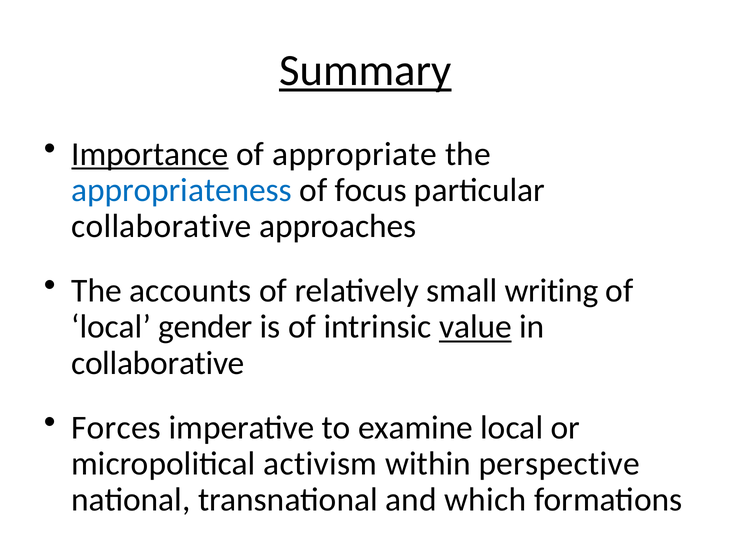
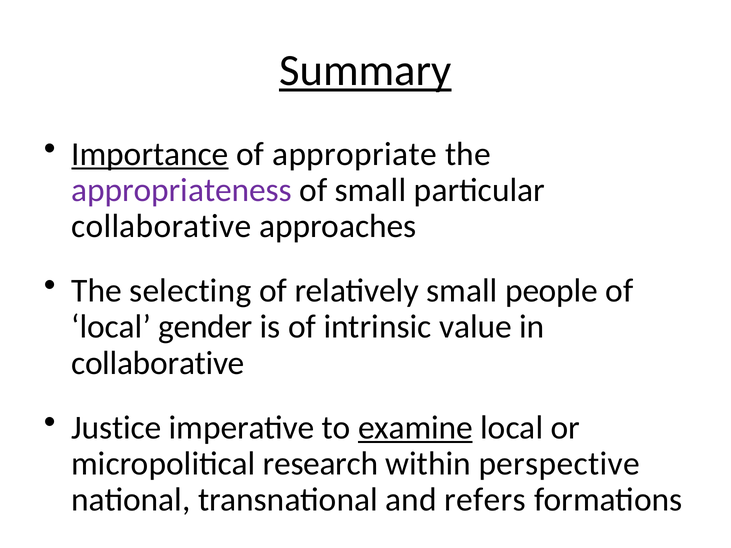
appropriateness colour: blue -> purple (182, 190)
of focus: focus -> small (371, 190)
accounts: accounts -> selecting (190, 291)
writing: writing -> people (552, 291)
value underline: present -> none (475, 327)
Forces: Forces -> Justice (116, 428)
examine underline: none -> present (415, 428)
activism: activism -> research (321, 464)
which: which -> refers (485, 500)
